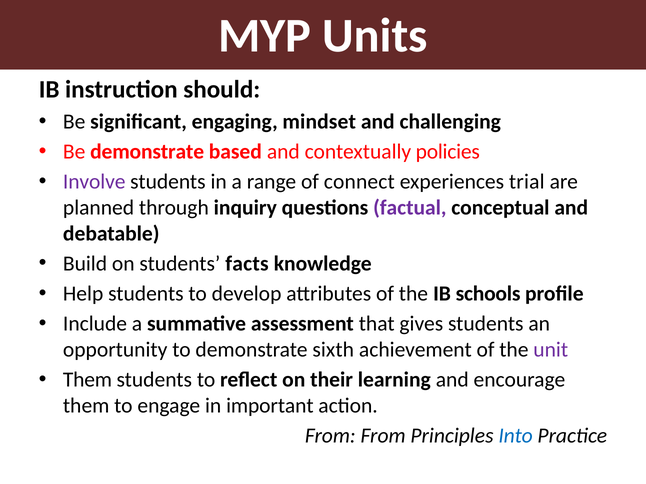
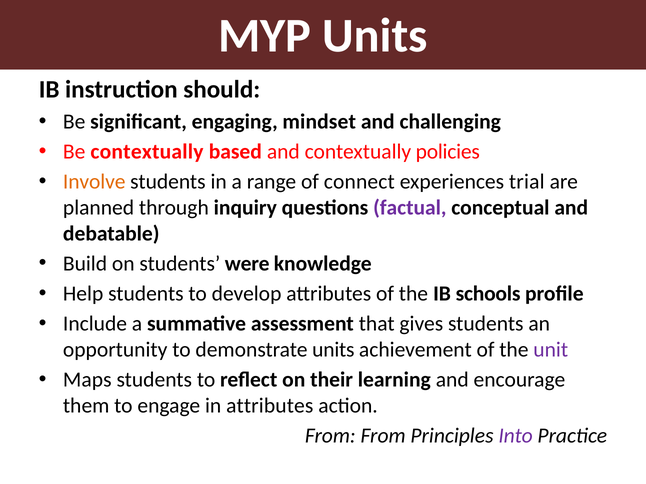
Be demonstrate: demonstrate -> contextually (147, 152)
Involve colour: purple -> orange (94, 182)
facts: facts -> were (247, 264)
demonstrate sixth: sixth -> units (333, 350)
Them: Them -> Maps (87, 380)
in important: important -> attributes (270, 406)
Into colour: blue -> purple (516, 436)
